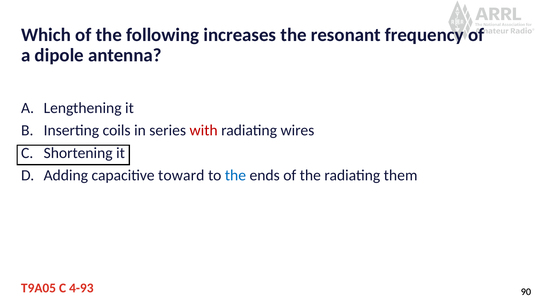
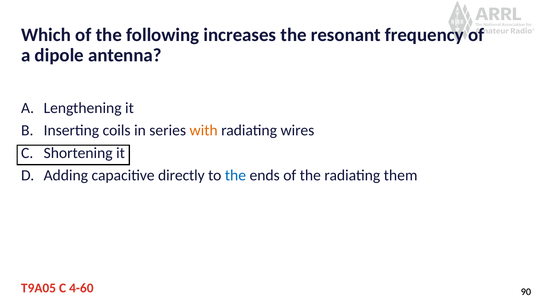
with colour: red -> orange (204, 130)
toward: toward -> directly (181, 175)
4-93: 4-93 -> 4-60 (81, 288)
